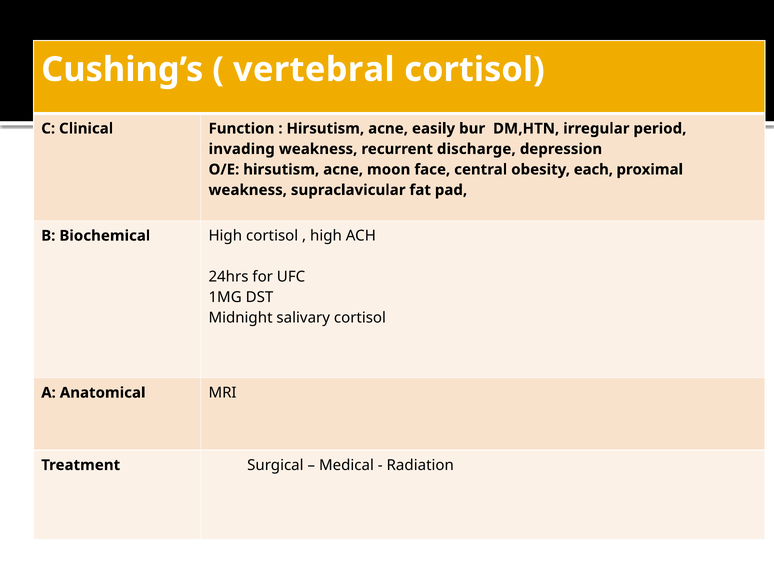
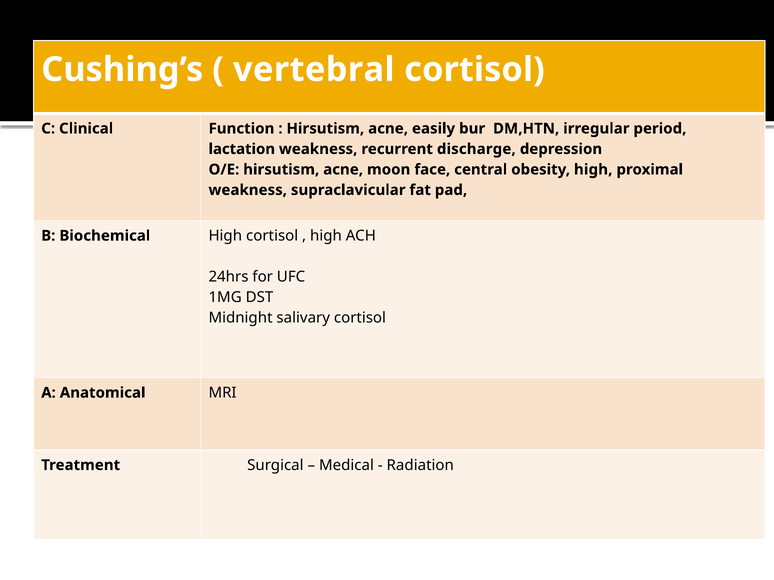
invading: invading -> lactation (242, 149)
obesity each: each -> high (593, 170)
